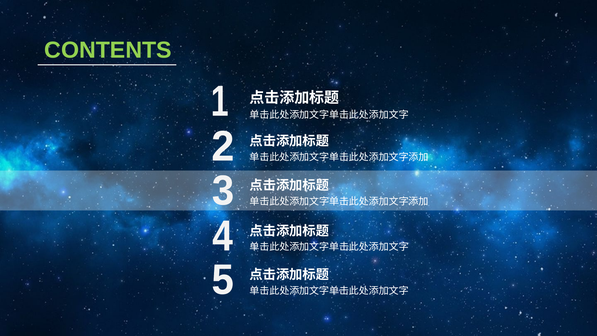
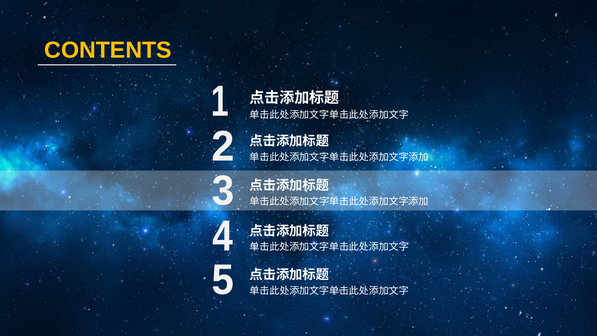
CONTENTS colour: light green -> yellow (108, 50)
